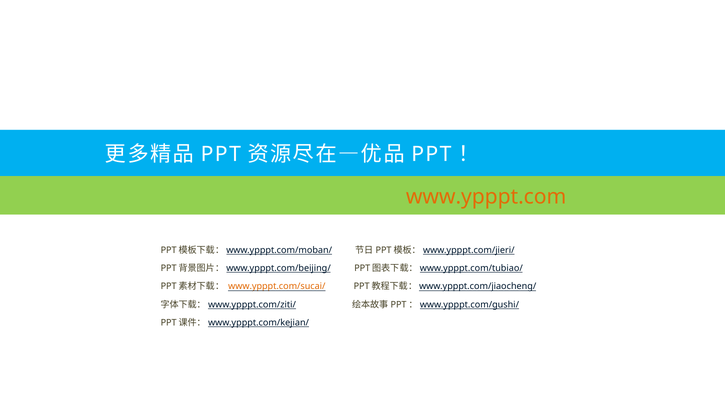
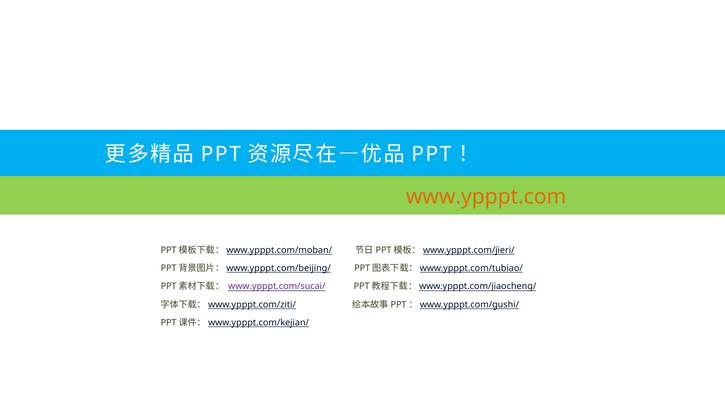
www.ypppt.com/sucai/ colour: orange -> purple (277, 286)
